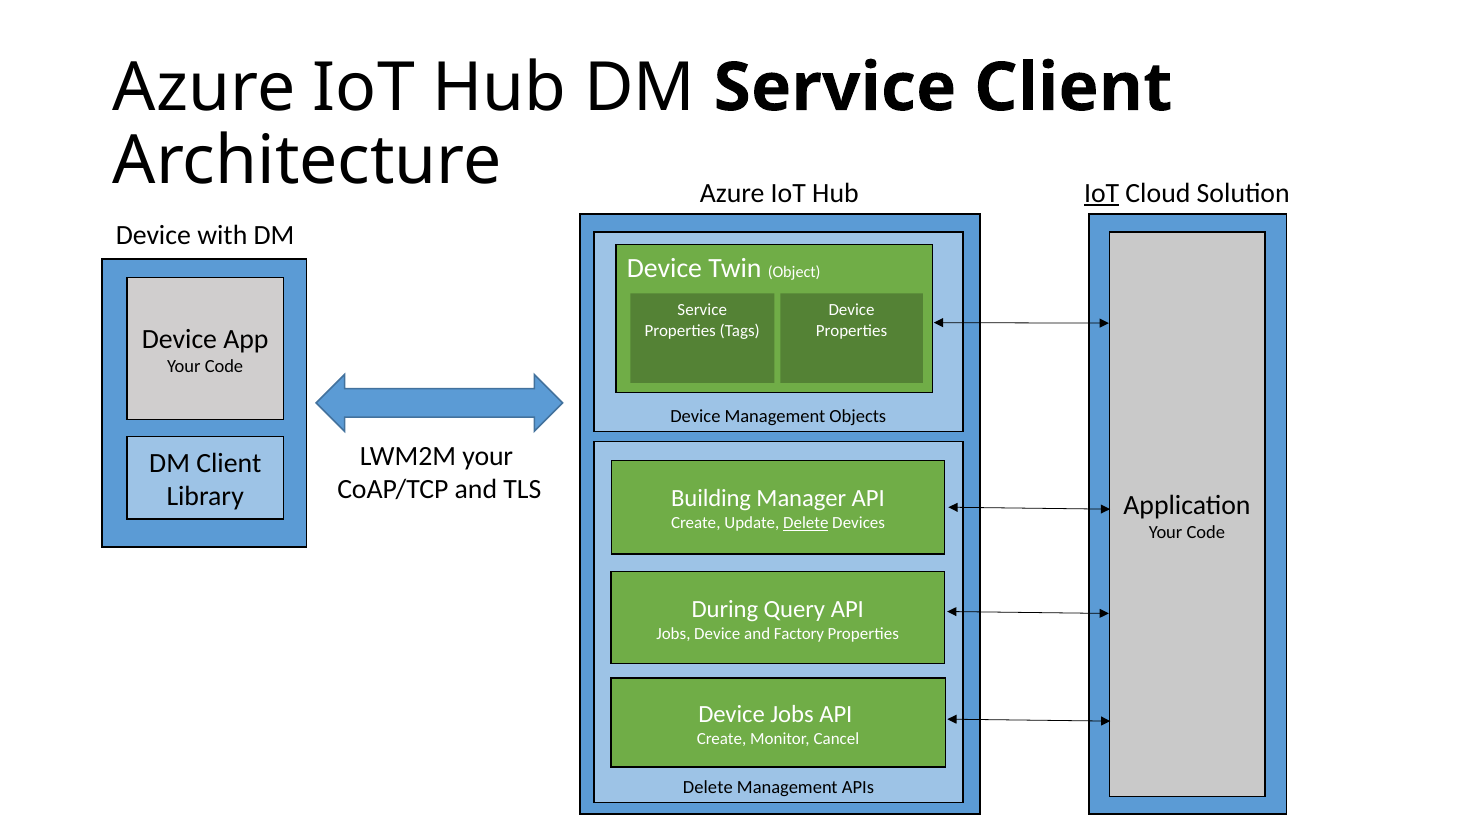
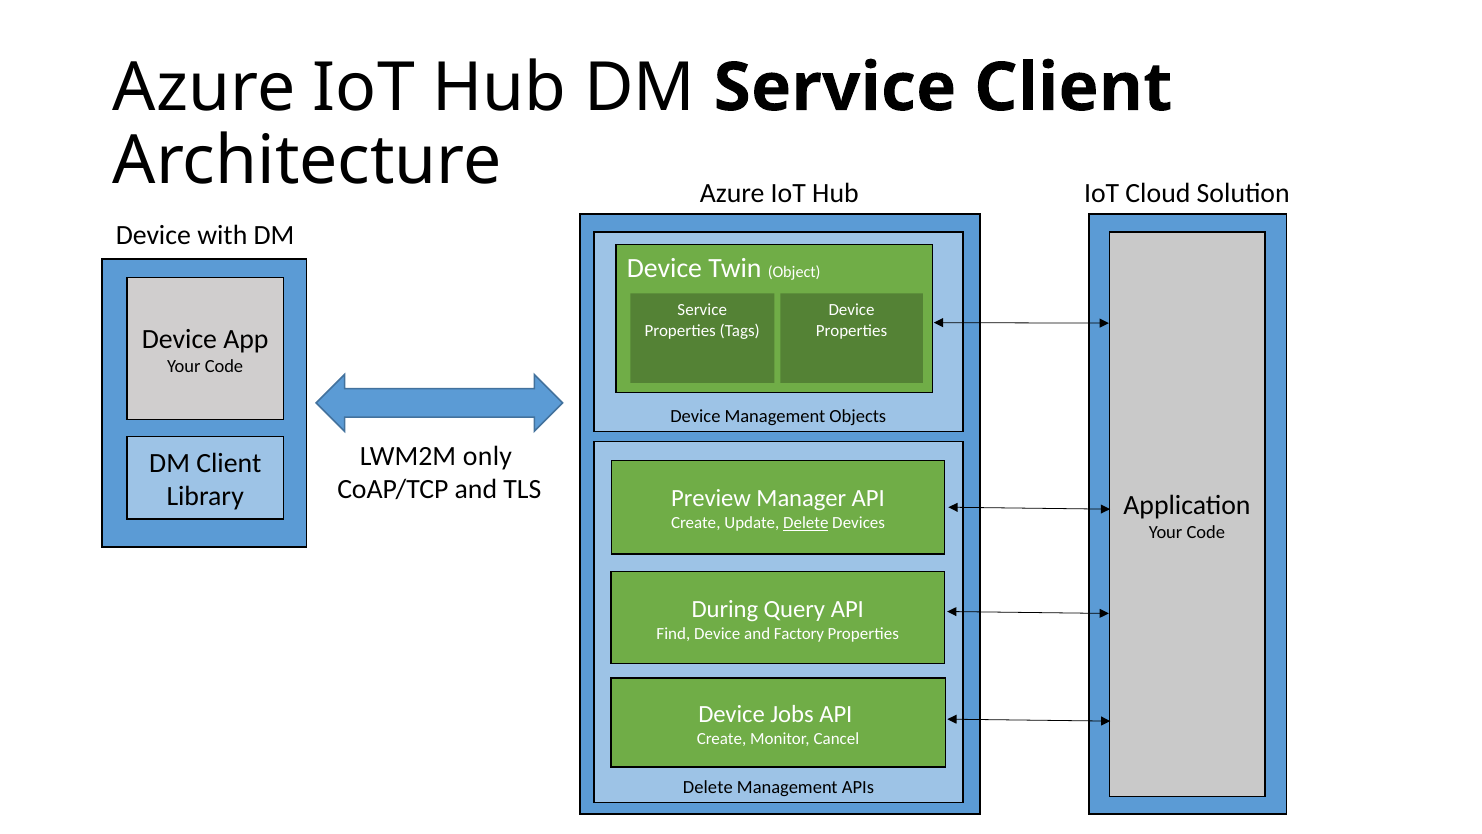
IoT underline: present -> none (1102, 193)
LWM2M your: your -> only (487, 456)
Building: Building -> Preview (711, 499)
Jobs: Jobs -> Find (673, 633)
